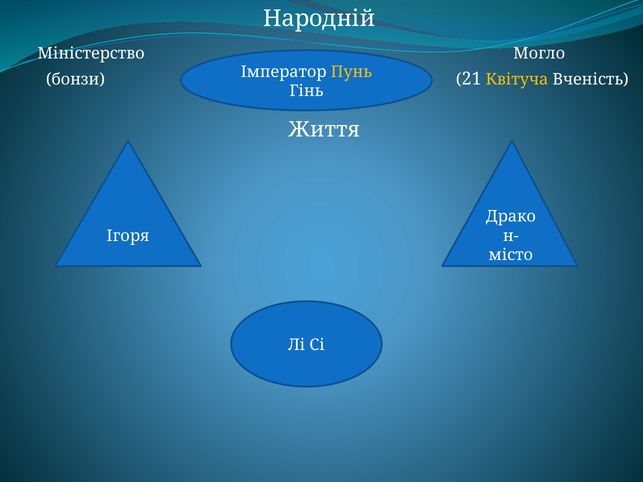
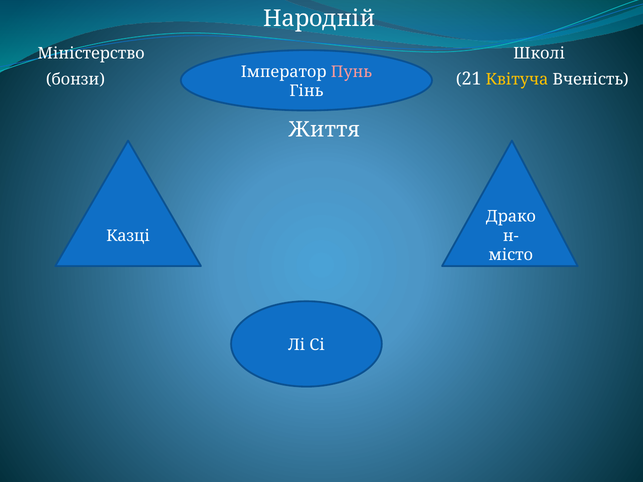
Могло: Могло -> Школі (539, 54)
Пунь colour: yellow -> pink (351, 72)
Ігоря: Ігоря -> Казці (128, 236)
